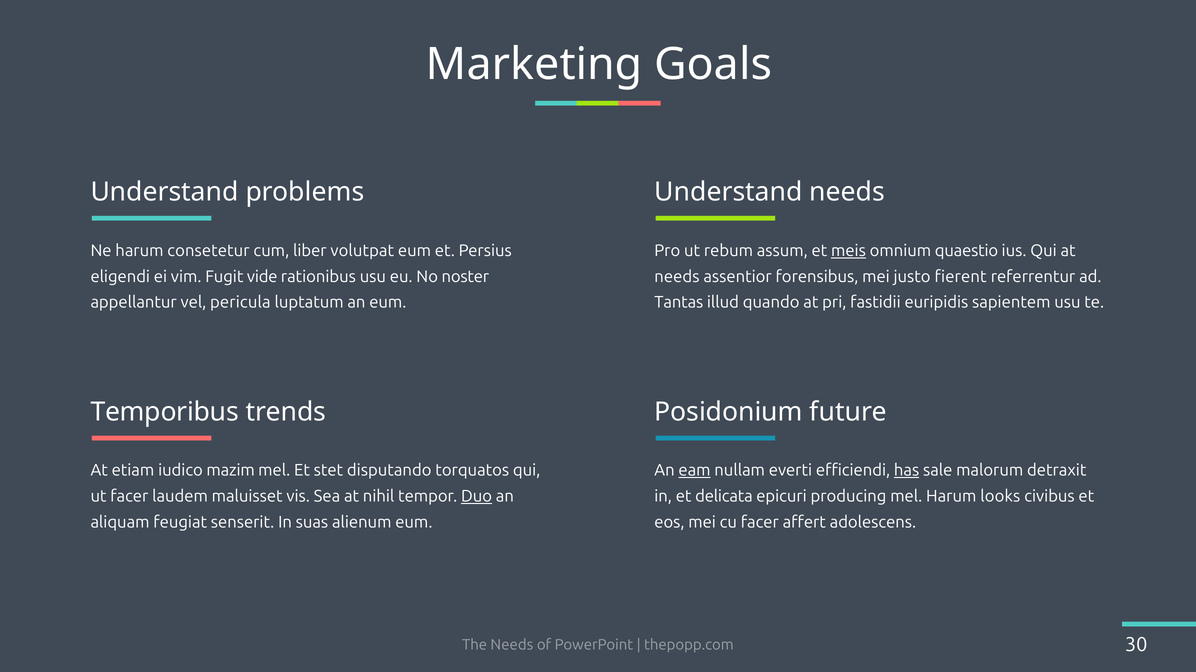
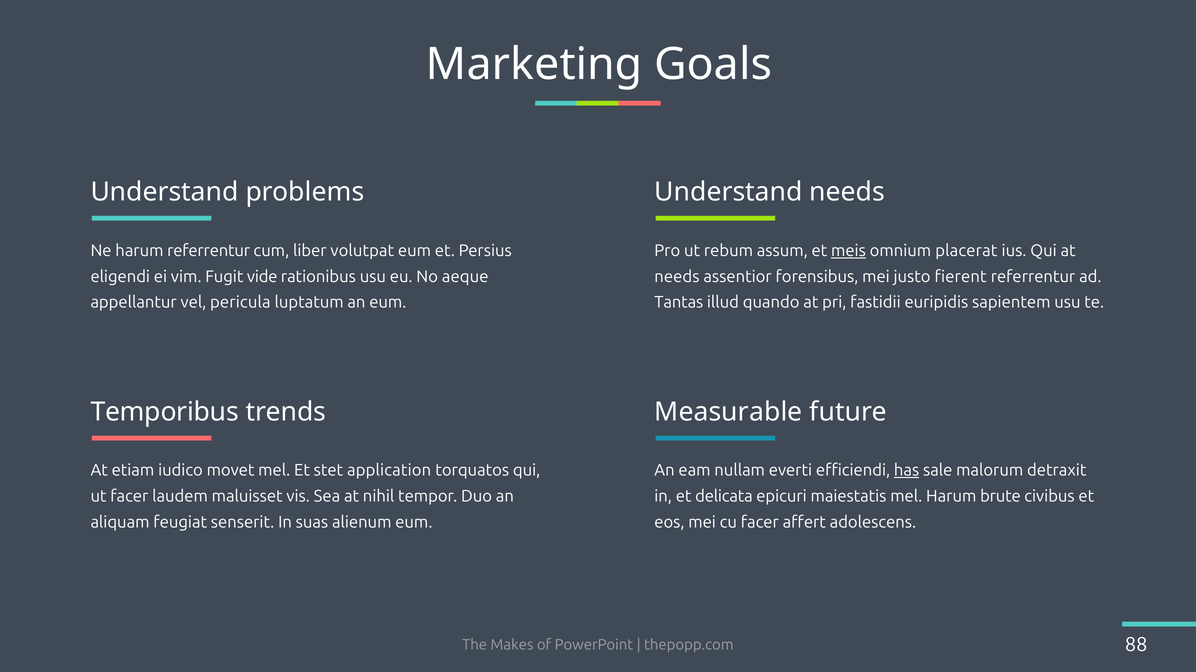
harum consetetur: consetetur -> referrentur (209, 251)
quaestio: quaestio -> placerat (966, 251)
noster: noster -> aeque (465, 277)
Posidonium: Posidonium -> Measurable (728, 412)
mazim: mazim -> movet (231, 471)
disputando: disputando -> application (389, 471)
eam underline: present -> none (695, 471)
Duo underline: present -> none (477, 497)
producing: producing -> maiestatis (849, 497)
looks: looks -> brute (1000, 497)
The Needs: Needs -> Makes (512, 646)
30: 30 -> 88 (1136, 645)
